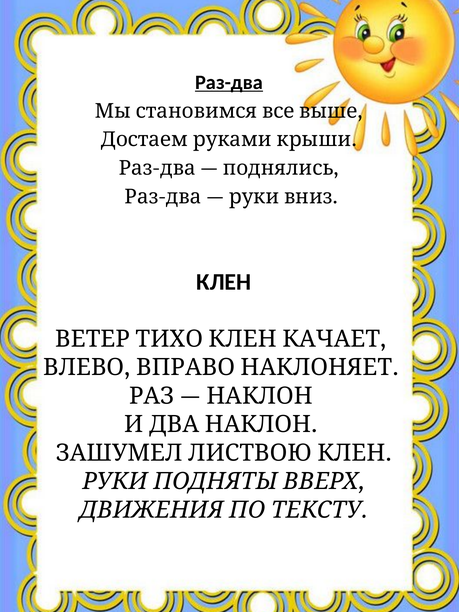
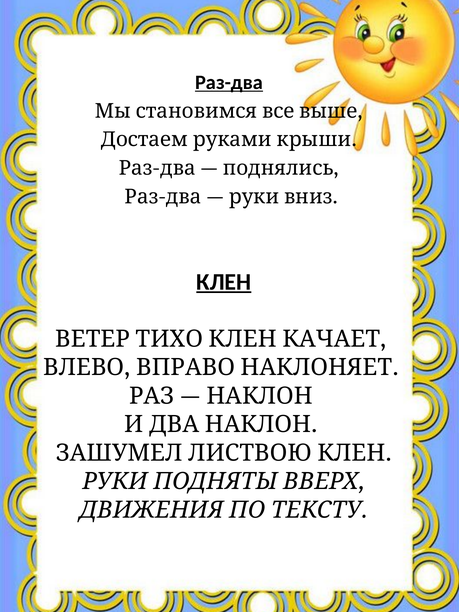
КЛЕН underline: none -> present (224, 282)
